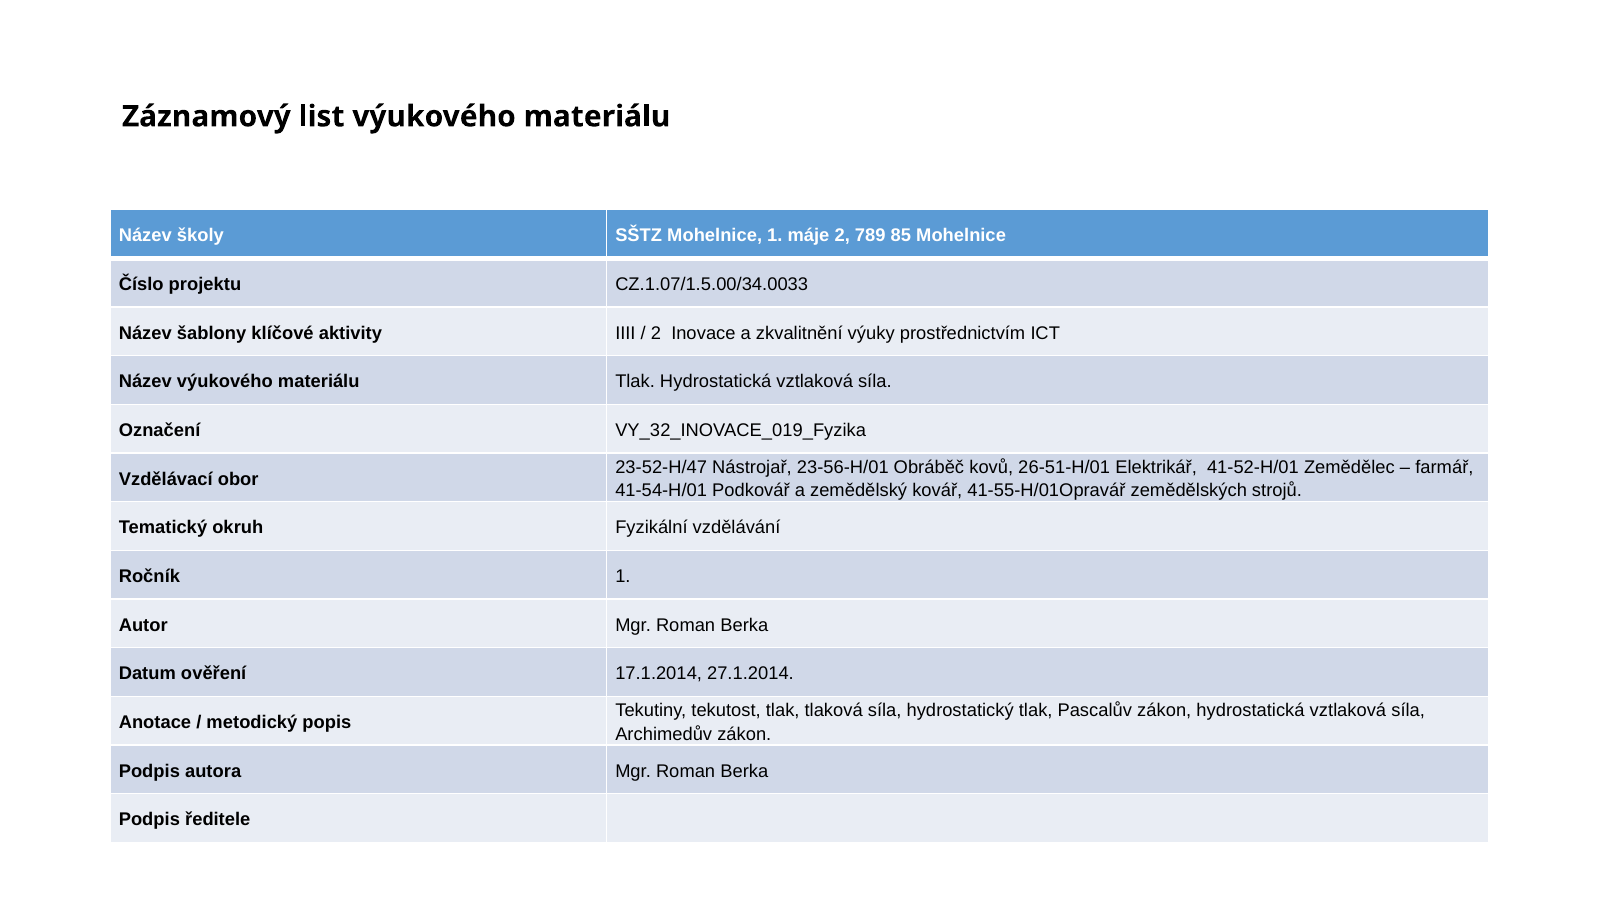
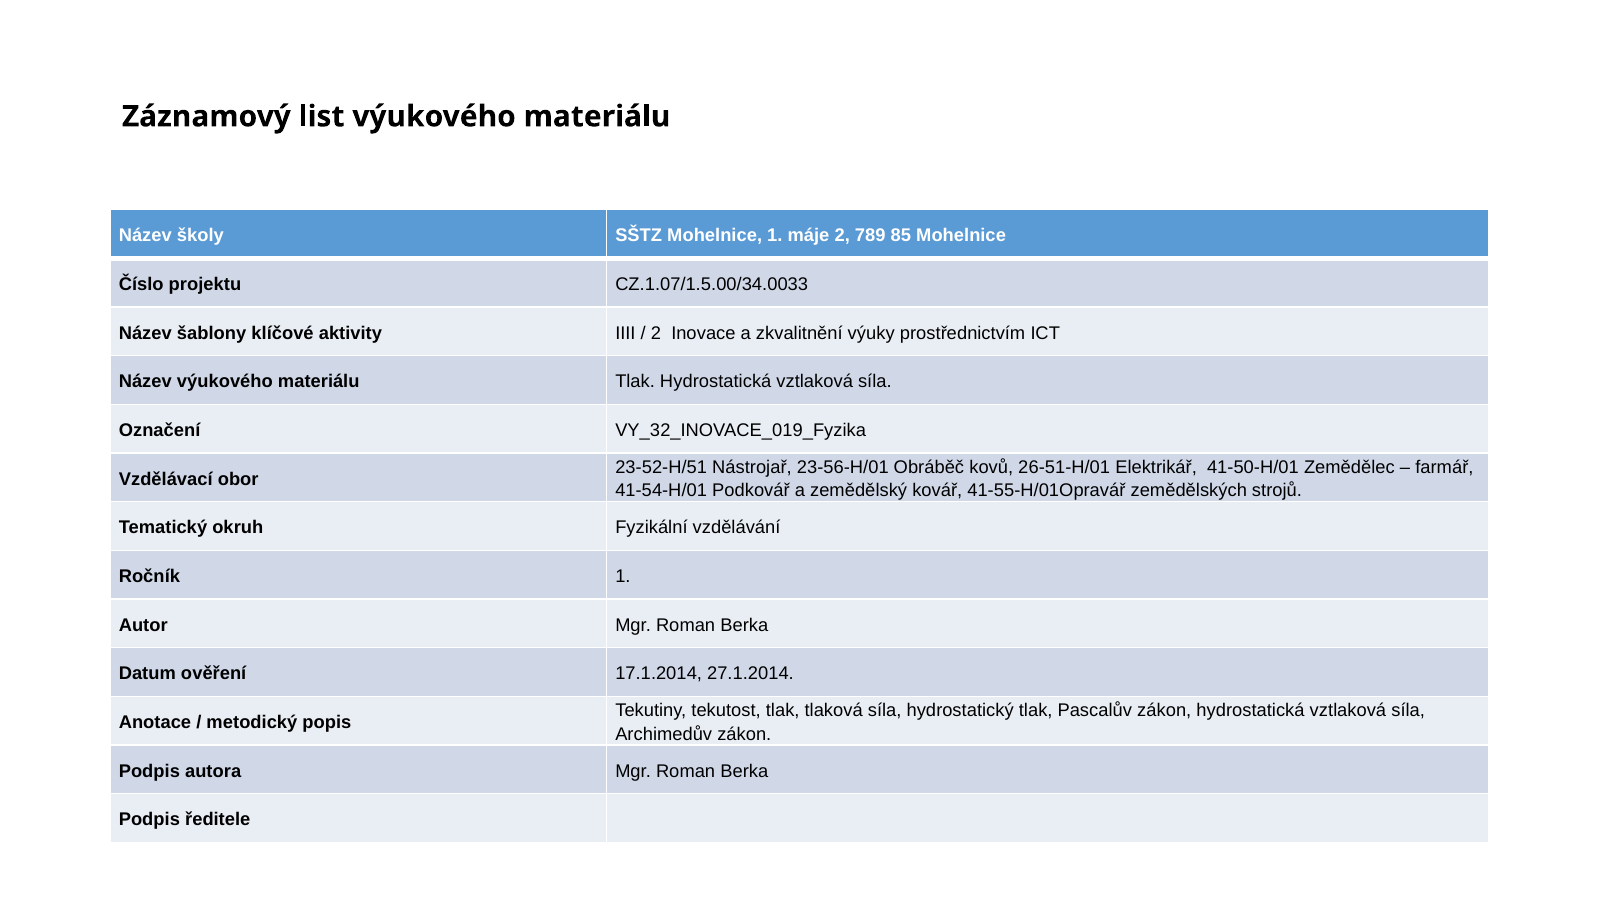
23-52-H/47: 23-52-H/47 -> 23-52-H/51 (661, 468)
41-52-H/01: 41-52-H/01 -> 41-50-H/01 (1253, 468)
